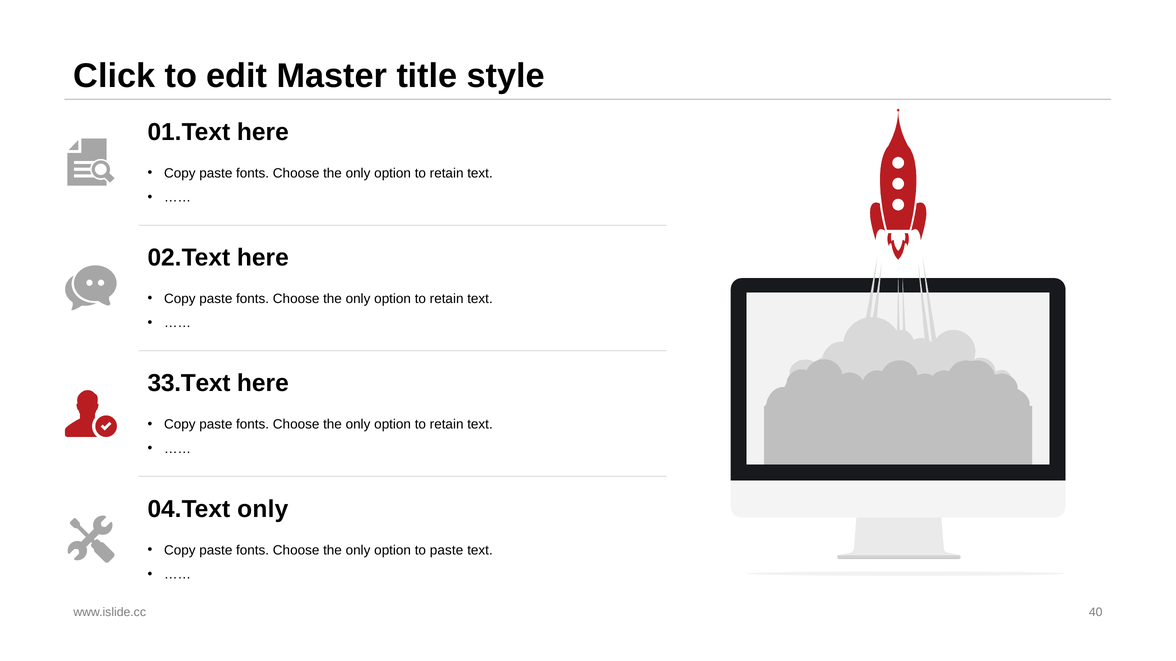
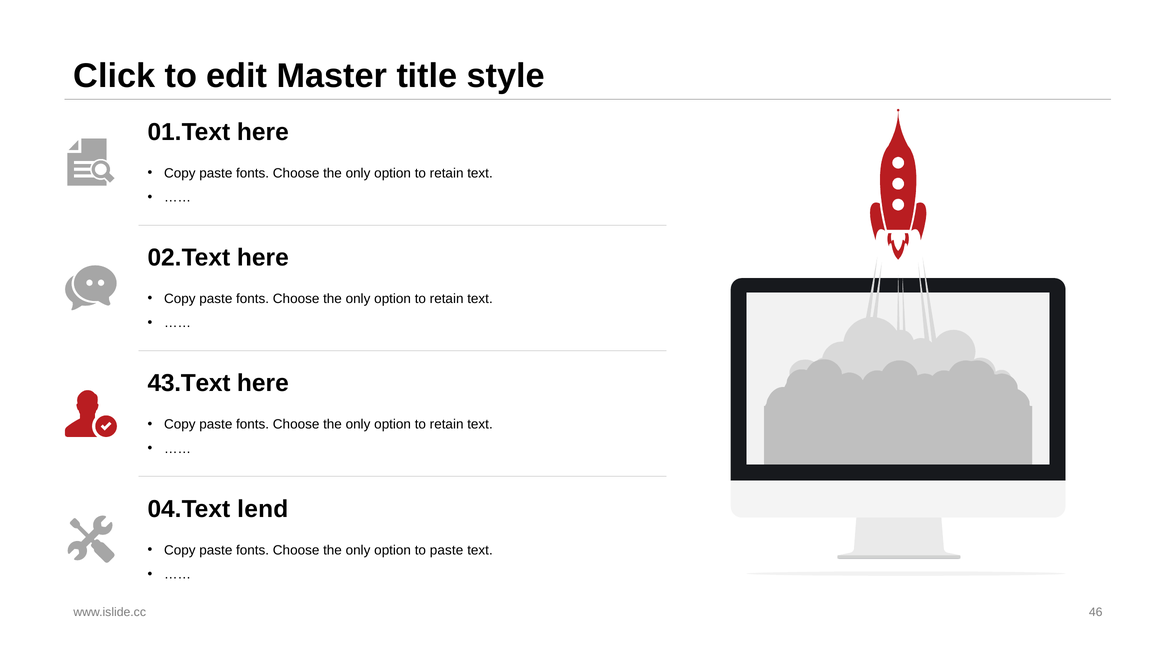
33.Text: 33.Text -> 43.Text (189, 384)
04.Text only: only -> lend (263, 509)
40: 40 -> 46 (1096, 613)
